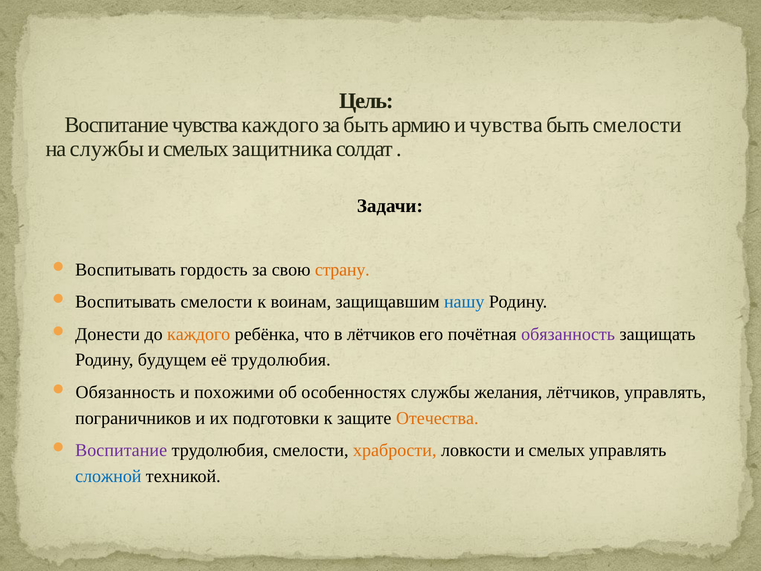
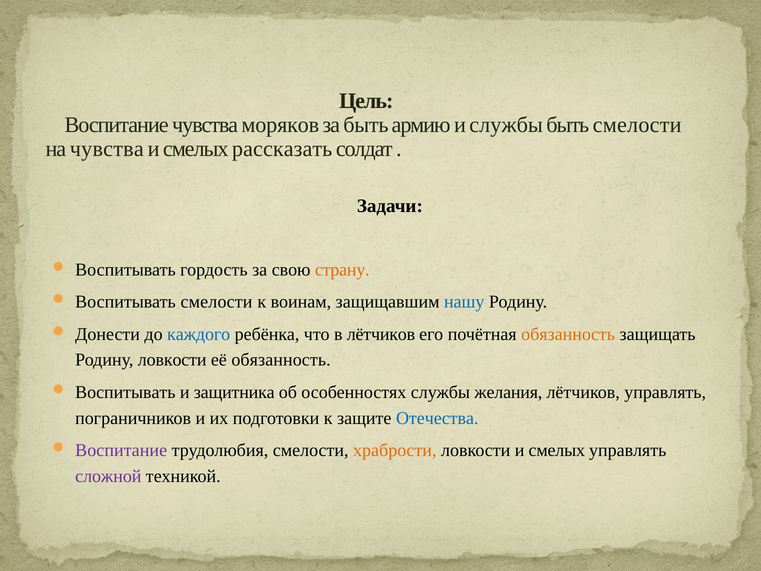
чувства каждого: каждого -> моряков (280, 125)
и чувства: чувства -> службы (506, 125)
на службы: службы -> чувства (107, 149)
защитника: защитника -> рассказать (282, 149)
каждого colour: orange -> blue (199, 334)
обязанность colour: purple -> orange (568, 334)
Родину будущем: будущем -> ловкости (172, 360)
её трудолюбия: трудолюбия -> обязанность (281, 360)
Обязанность: Обязанность -> Воспитывать (125, 392)
похожими: похожими -> защитника (234, 392)
Отечества colour: orange -> blue (437, 418)
сложной colour: blue -> purple (108, 476)
